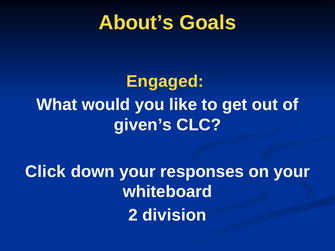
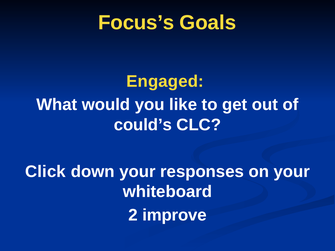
About’s: About’s -> Focus’s (136, 23)
given’s: given’s -> could’s (143, 125)
division: division -> improve (175, 215)
